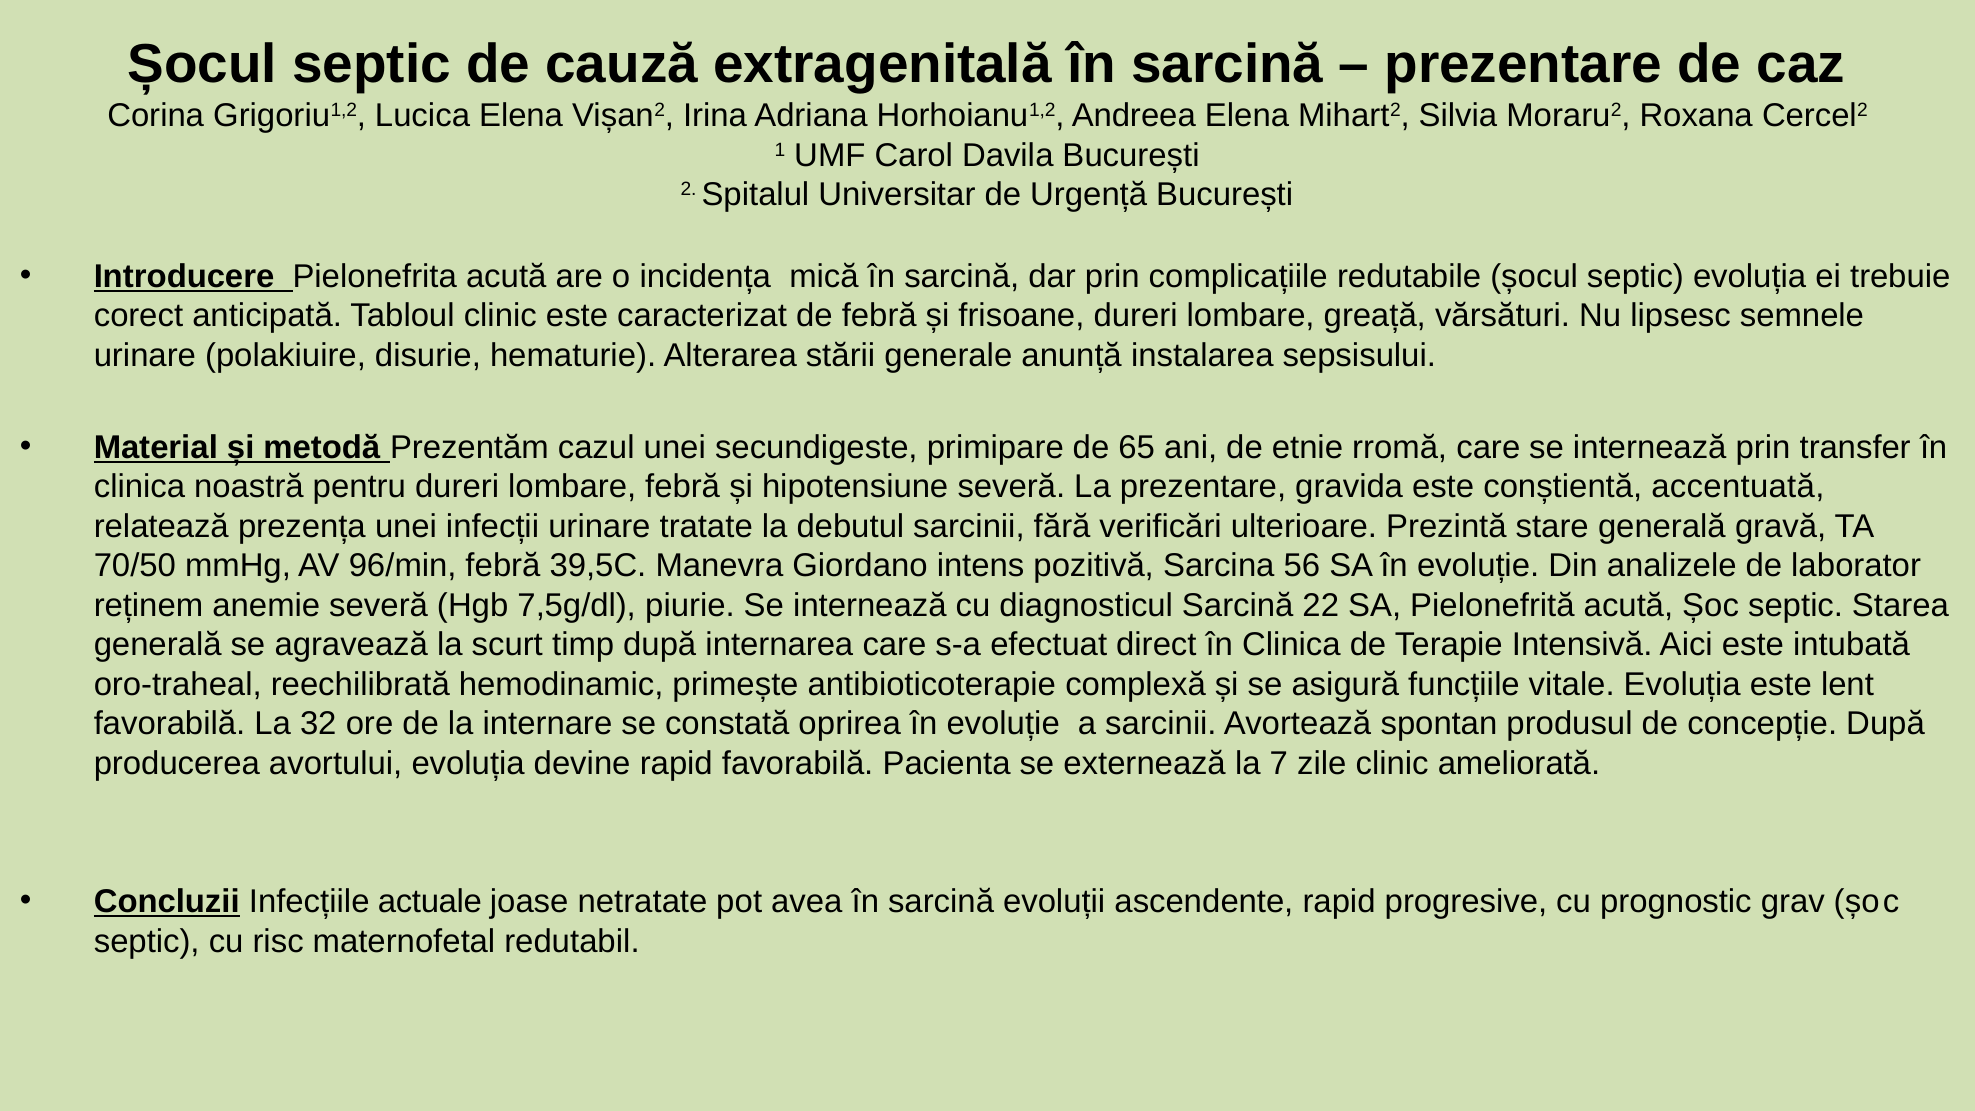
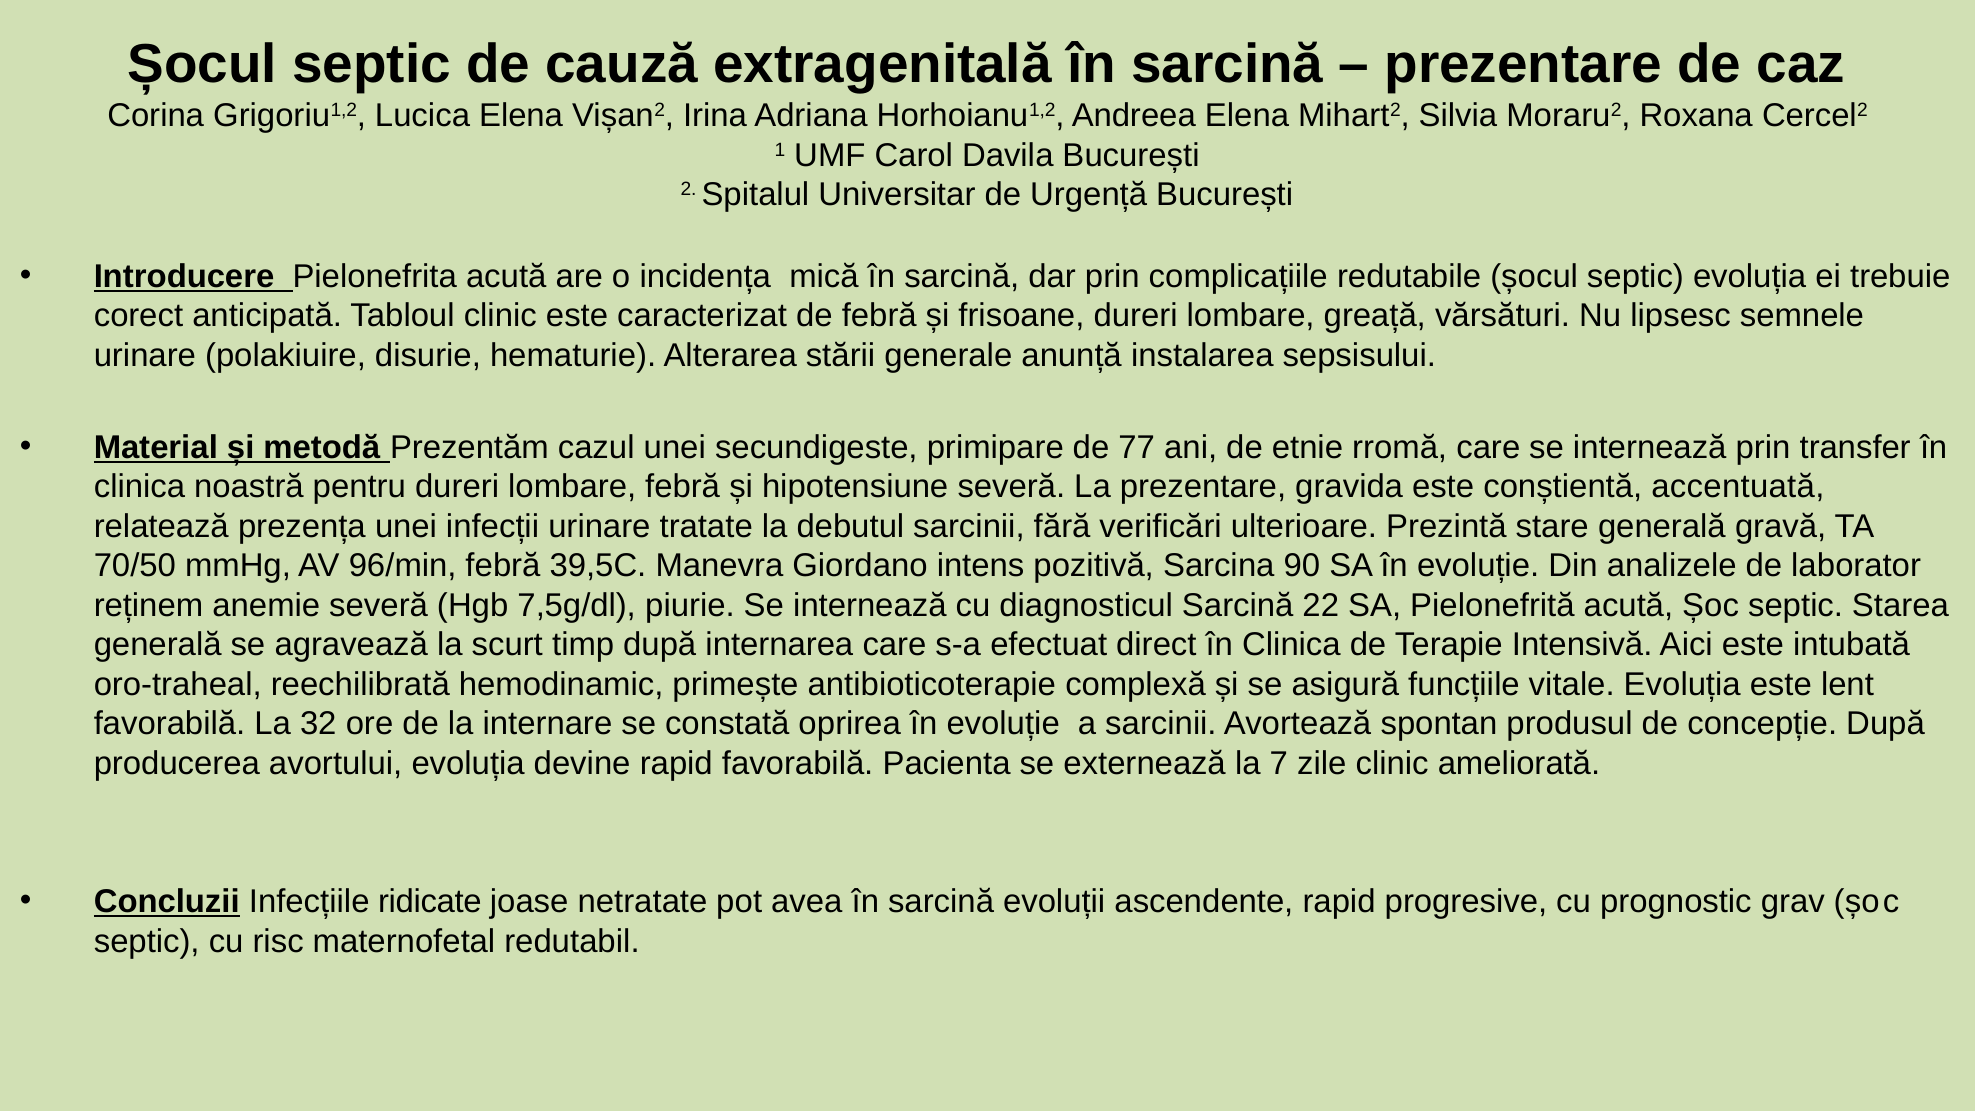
65: 65 -> 77 (1137, 448)
56: 56 -> 90 (1302, 566)
actuale: actuale -> ridicate (430, 902)
